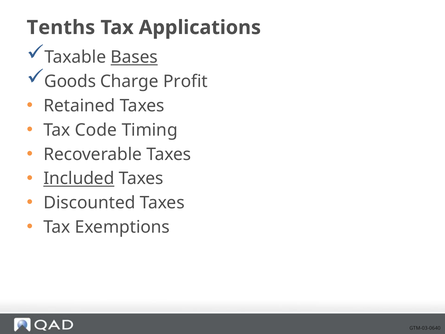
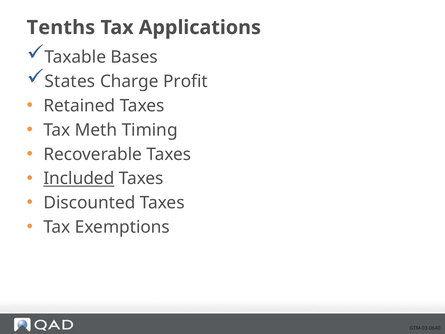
Bases underline: present -> none (134, 57)
Goods: Goods -> States (70, 81)
Code: Code -> Meth (96, 130)
